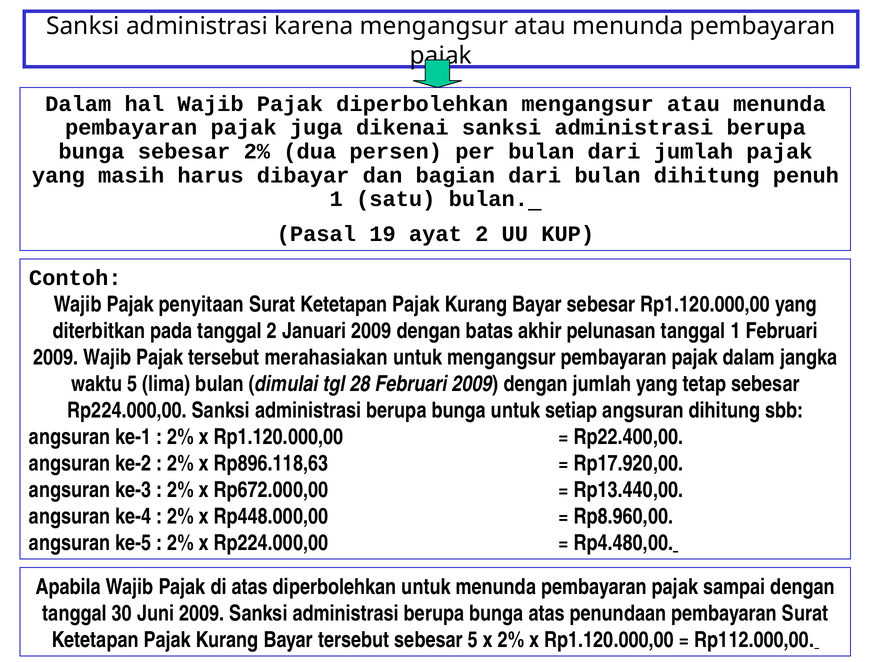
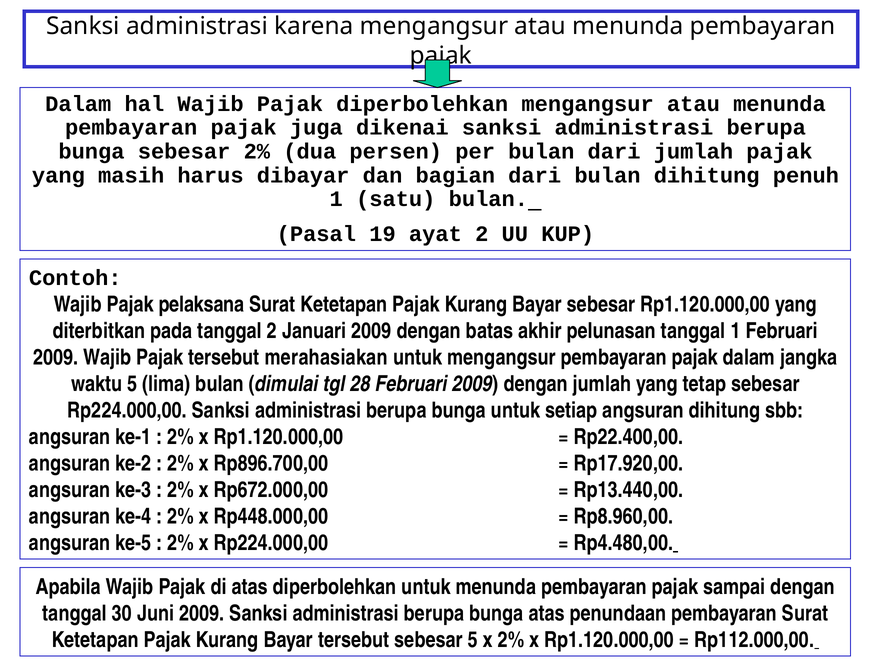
penyitaan: penyitaan -> pelaksana (202, 304)
Rp896.118,63: Rp896.118,63 -> Rp896.700,00 (271, 463)
